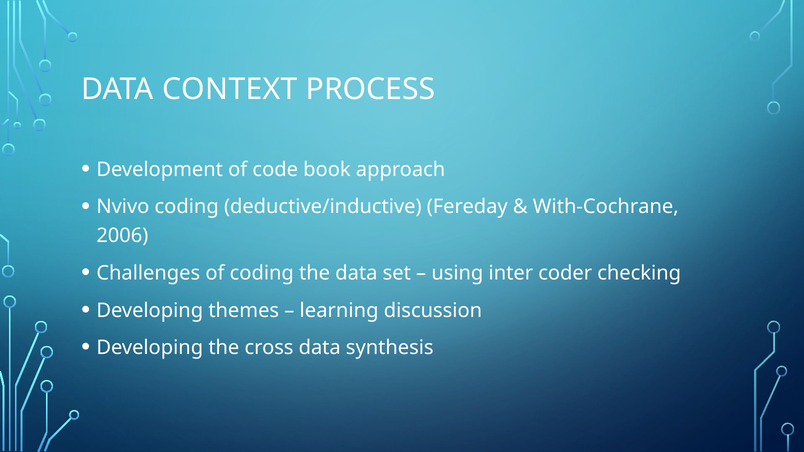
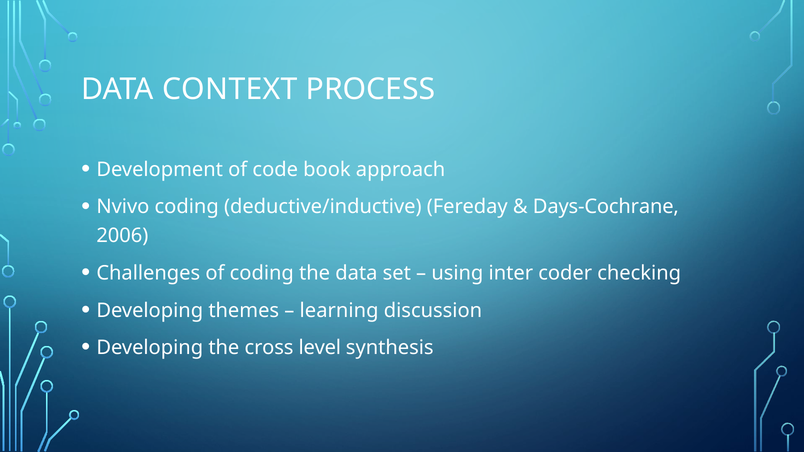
With-Cochrane: With-Cochrane -> Days-Cochrane (606, 207)
cross data: data -> level (320, 348)
